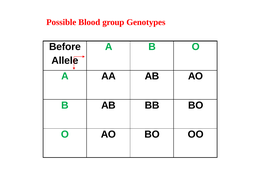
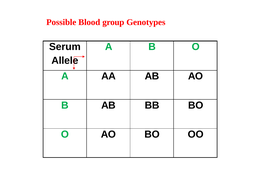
Before: Before -> Serum (65, 47)
